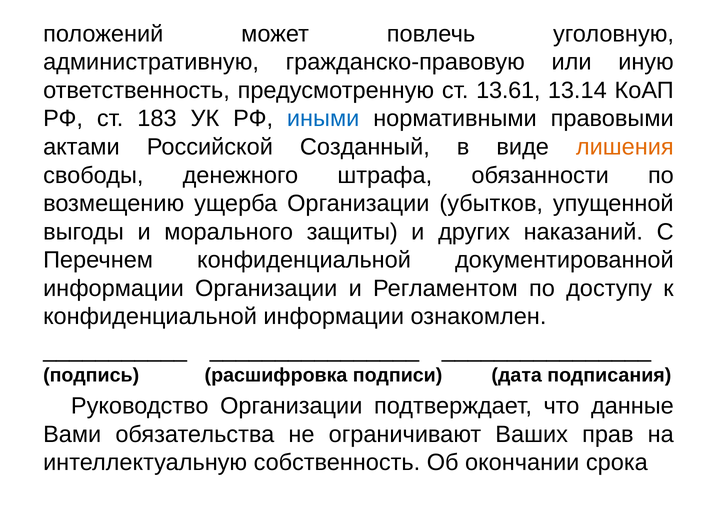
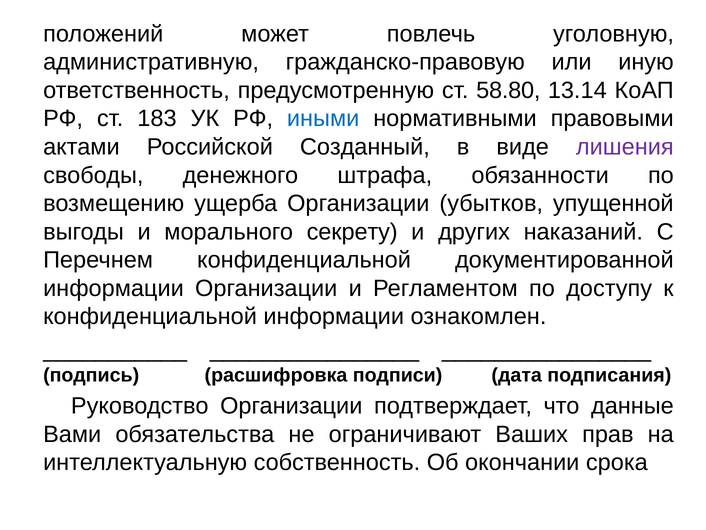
13.61: 13.61 -> 58.80 (508, 90)
лишения colour: orange -> purple (625, 147)
защиты: защиты -> секрету (352, 232)
